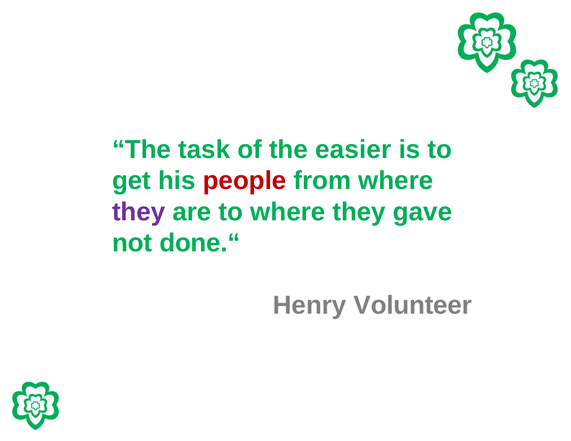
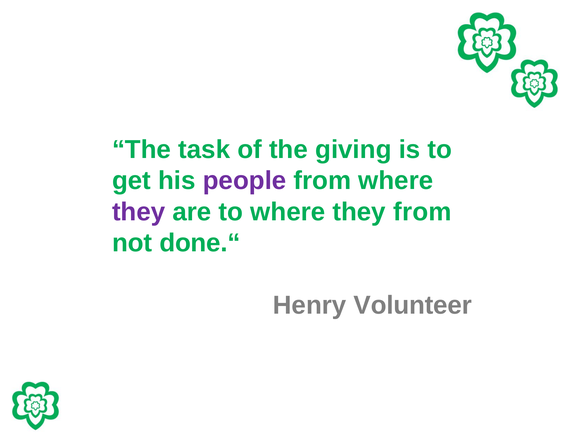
easier: easier -> giving (353, 150)
people colour: red -> purple (245, 181)
they gave: gave -> from (422, 212)
